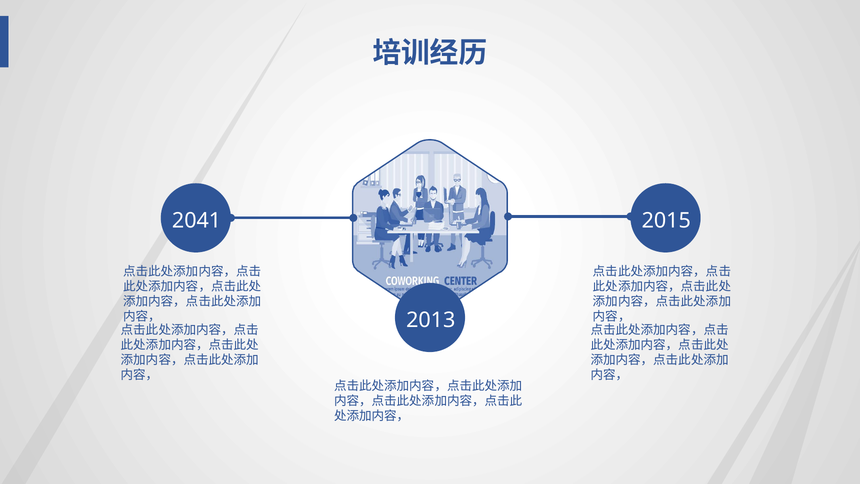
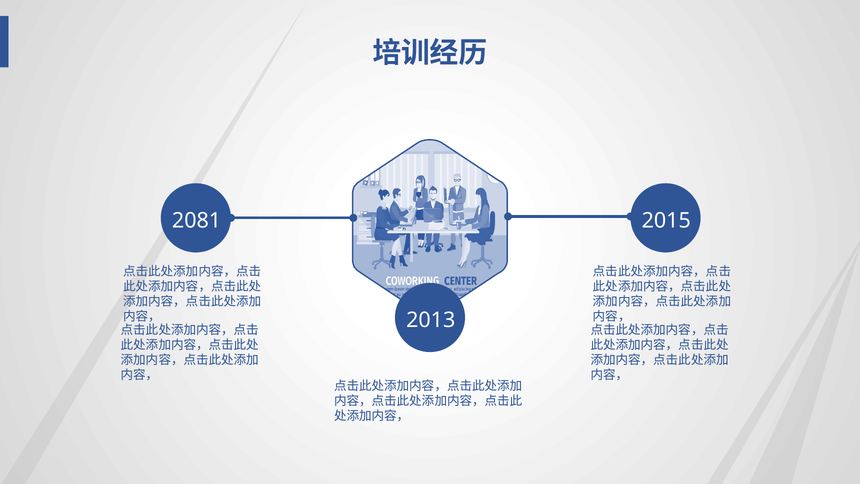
2041: 2041 -> 2081 (197, 220)
